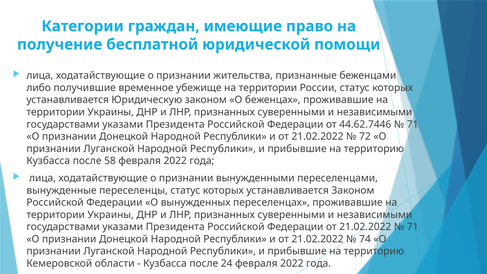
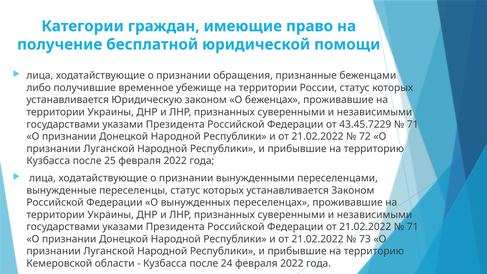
жительства: жительства -> обращения (243, 76)
44.62.7446: 44.62.7446 -> 43.45.7229 (365, 124)
58: 58 -> 25 (110, 161)
74: 74 -> 73 (365, 239)
